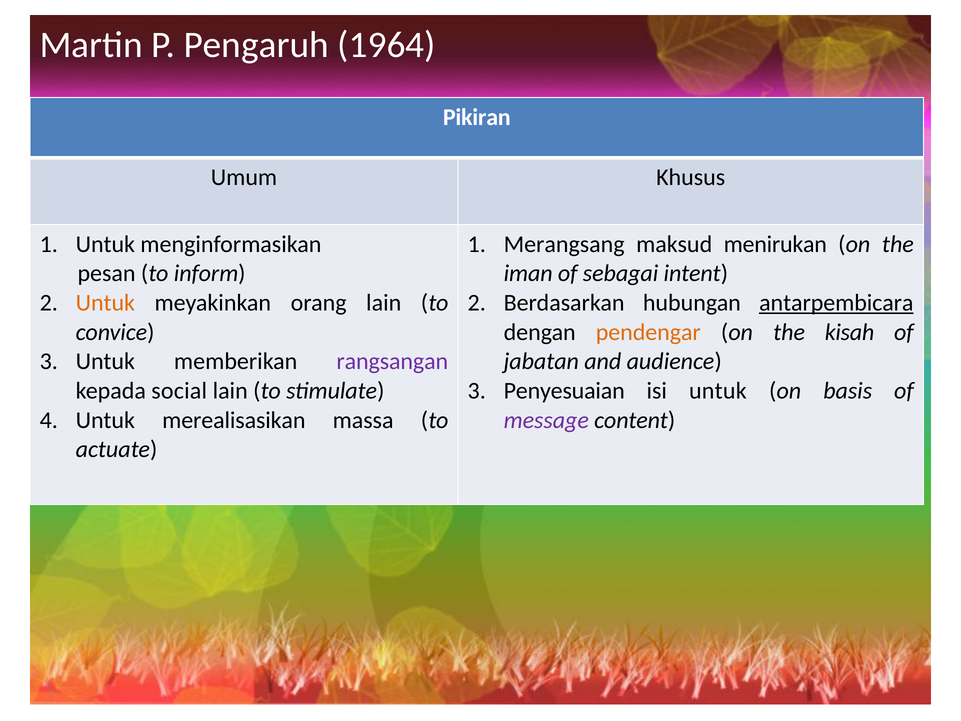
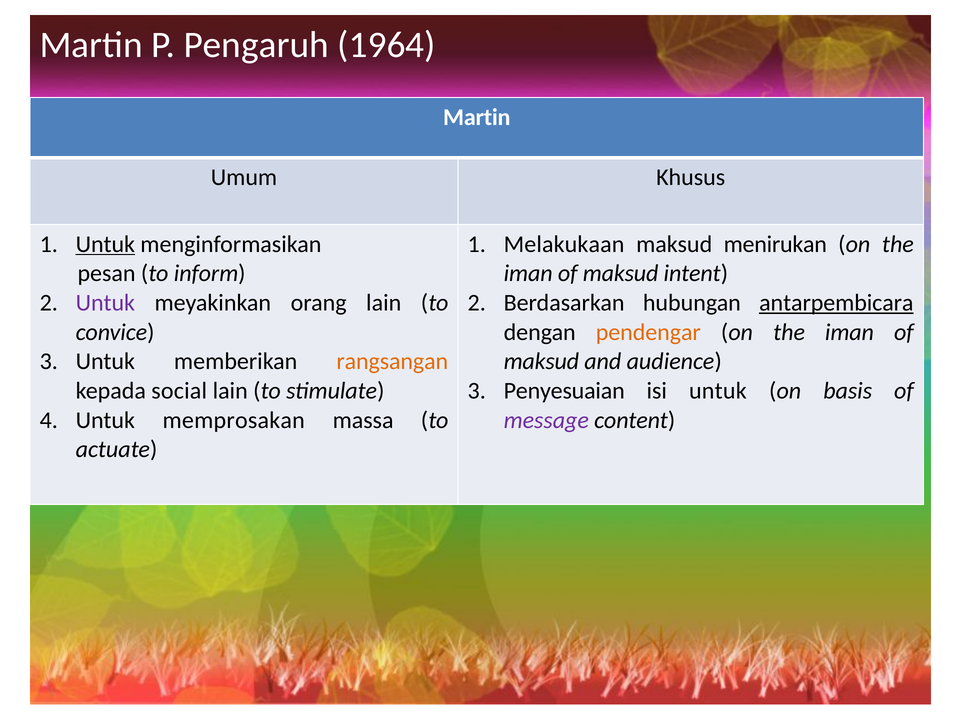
Pikiran: Pikiran -> Martin (477, 117)
Untuk underline: none -> present (105, 244)
Merangsang: Merangsang -> Melakukaan (564, 244)
sebagai: sebagai -> maksud (621, 273)
Untuk colour: orange -> purple (105, 303)
kisah: kisah -> iman (849, 332)
rangsangan colour: purple -> orange (392, 361)
jabatan: jabatan -> maksud (541, 361)
merealisasikan: merealisasikan -> memprosakan (234, 420)
